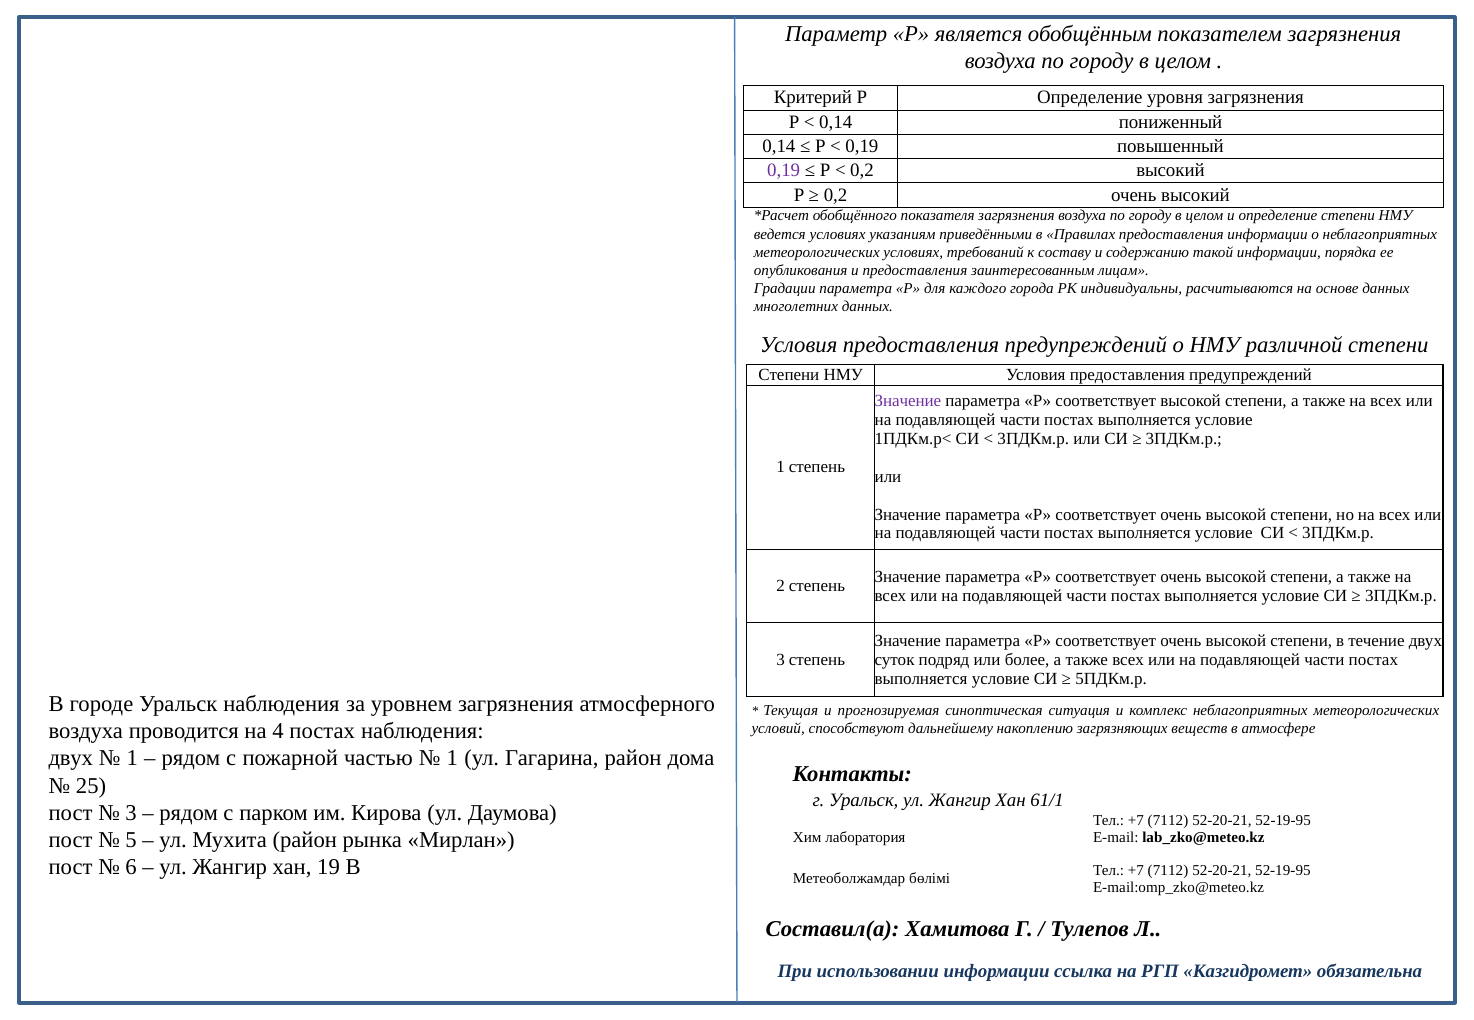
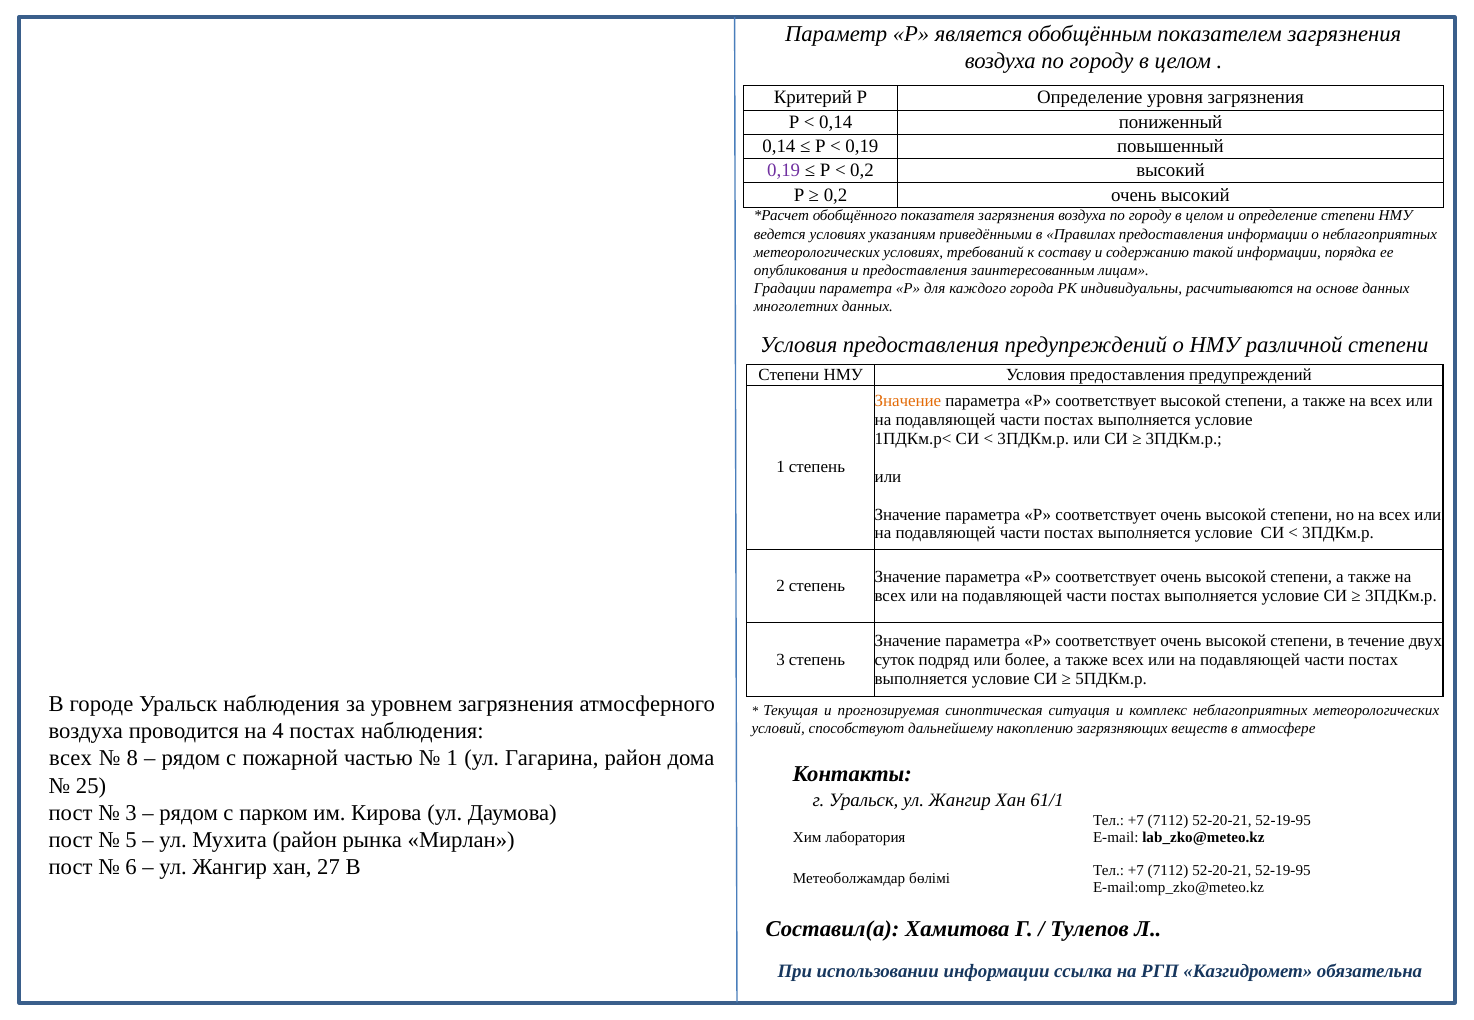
Значение colour: purple -> orange (908, 401)
двух: двух -> всех (71, 759)
1: 1 -> 8 (132, 759)
19: 19 -> 27 (329, 868)
